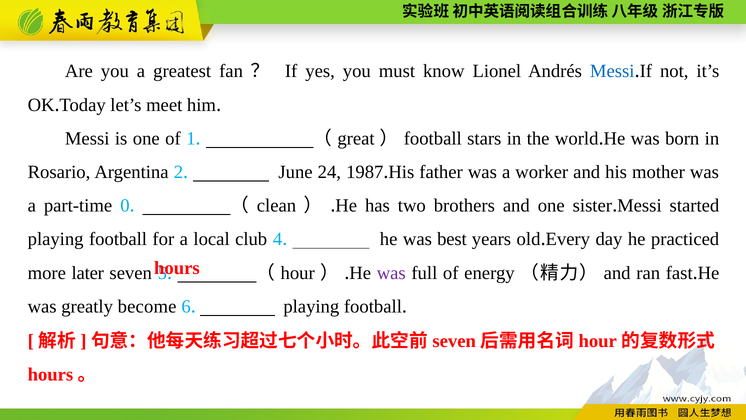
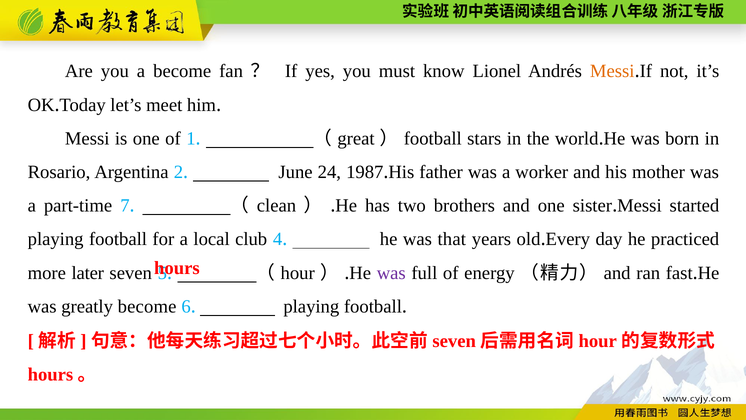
a greatest: greatest -> become (182, 71)
Messi colour: blue -> orange (612, 71)
0: 0 -> 7 (125, 206)
best: best -> that (452, 239)
